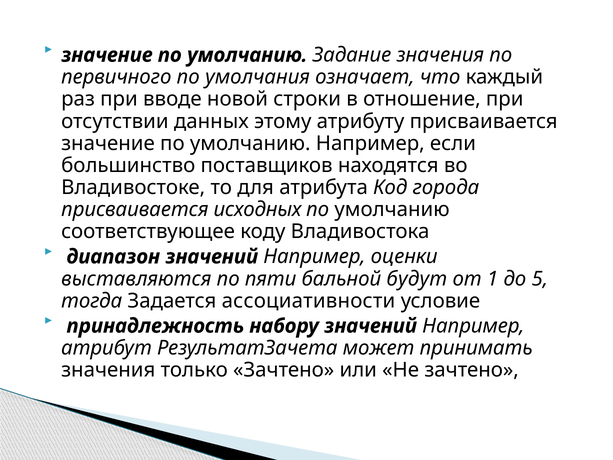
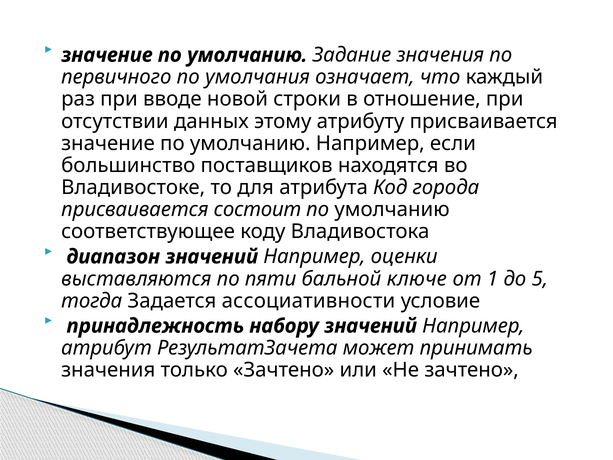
исходных: исходных -> состоит (257, 209)
будут: будут -> ключе (417, 279)
